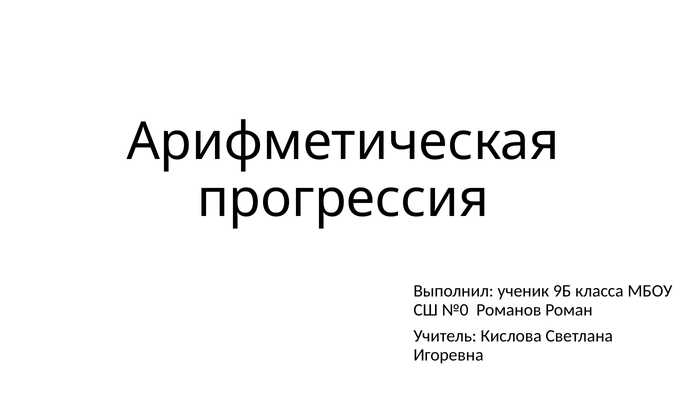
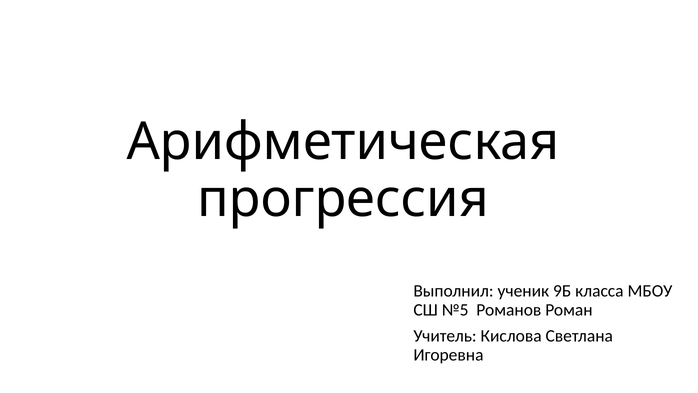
№0: №0 -> №5 (455, 310)
